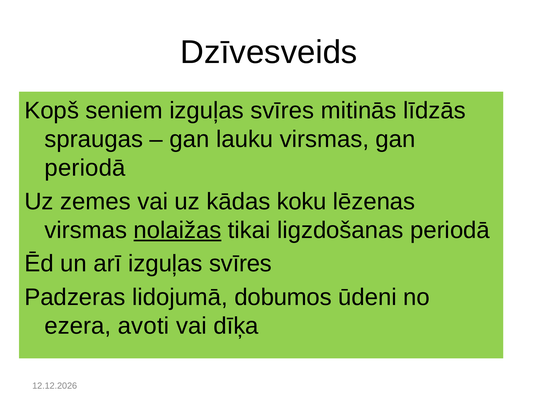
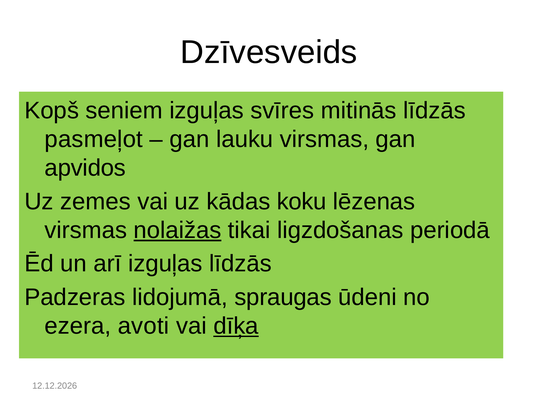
spraugas: spraugas -> pasmeļot (94, 139)
periodā: periodā -> apvidos (85, 168)
arī izguļas svīres: svīres -> līdzās (240, 263)
dobumos: dobumos -> spraugas (283, 297)
dīķa underline: none -> present (236, 326)
